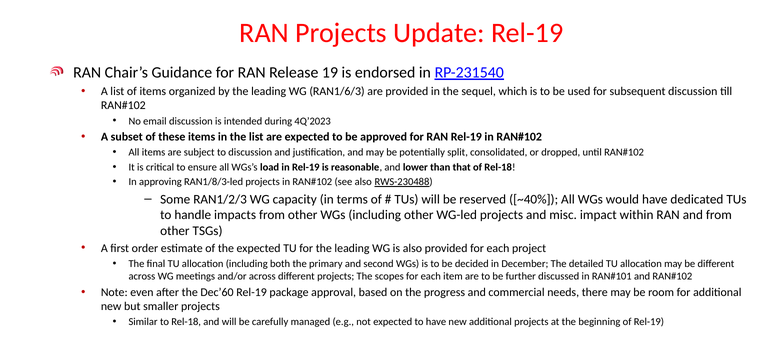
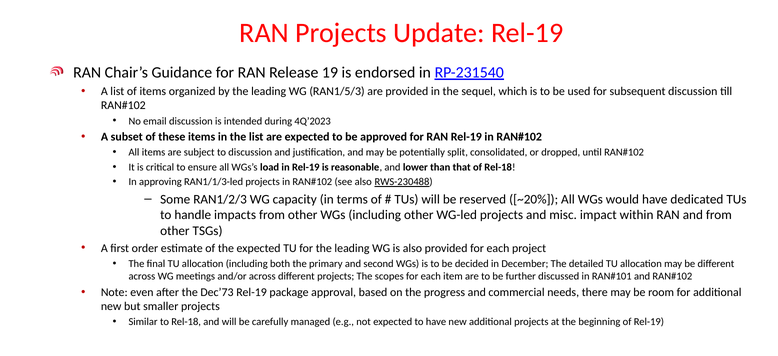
RAN1/6/3: RAN1/6/3 -> RAN1/5/3 (337, 91)
RAN1/8/3-led: RAN1/8/3-led -> RAN1/1/3-led (214, 182)
~40%: ~40% -> ~20% (534, 199)
Dec’60: Dec’60 -> Dec’73 (217, 292)
